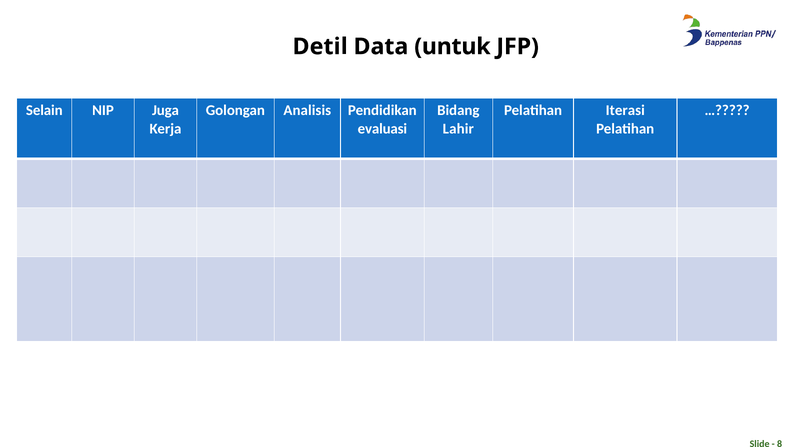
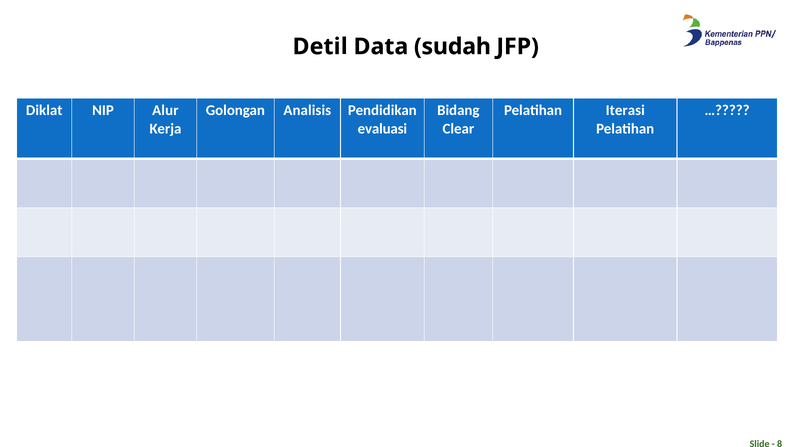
untuk: untuk -> sudah (452, 47)
Selain: Selain -> Diklat (44, 110)
Juga: Juga -> Alur (165, 110)
Lahir: Lahir -> Clear (458, 129)
